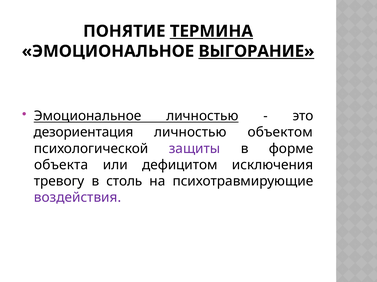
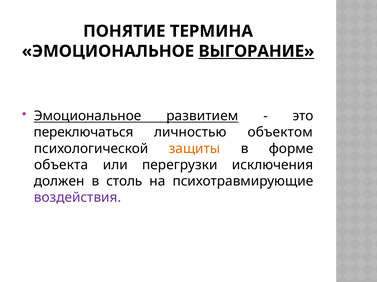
ТЕРМИНА underline: present -> none (211, 31)
Эмоциональное личностью: личностью -> развитием (202, 116)
дезориентация: дезориентация -> переключаться (84, 133)
защиты colour: purple -> orange (195, 149)
дефицитом: дефицитом -> перегрузки (180, 165)
тревогу: тревогу -> должен (59, 182)
